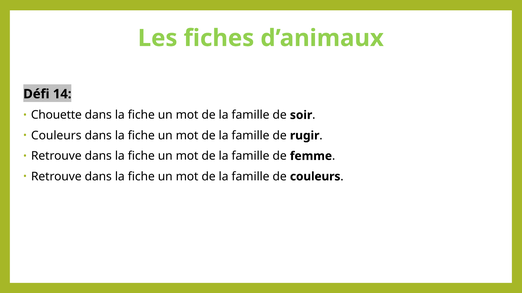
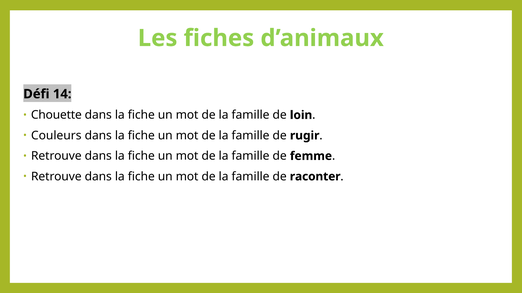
soir: soir -> loin (301, 115)
de couleurs: couleurs -> raconter (315, 177)
